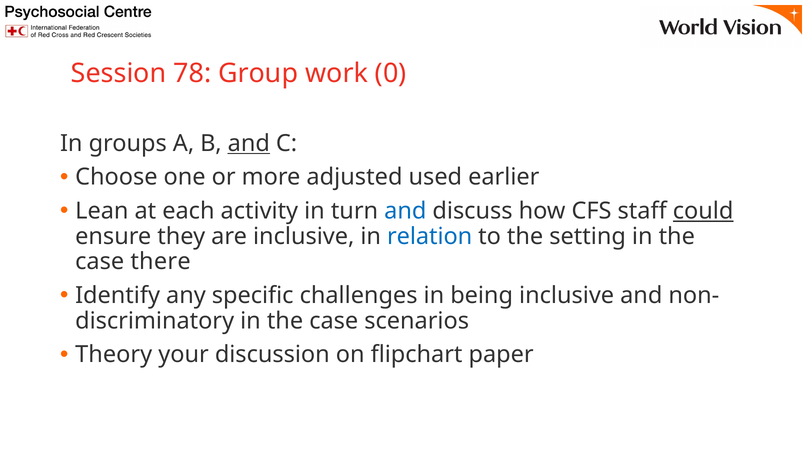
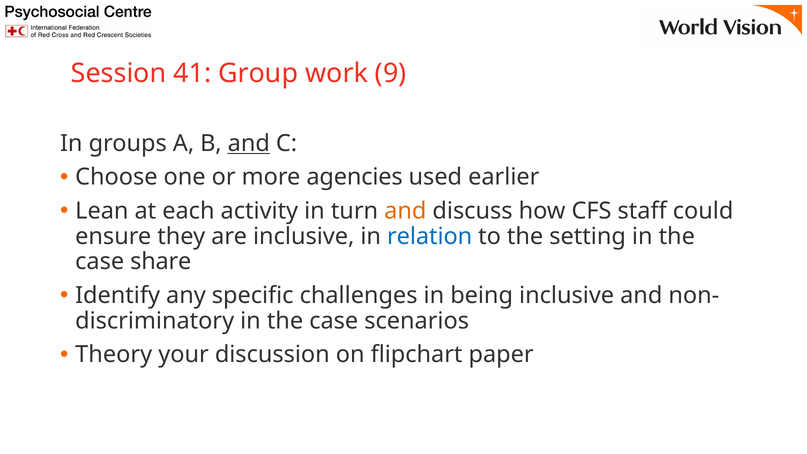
78: 78 -> 41 (192, 74)
0: 0 -> 9 (391, 74)
adjusted: adjusted -> agencies (355, 177)
and colour: blue -> orange (405, 211)
could underline: present -> none (703, 211)
there: there -> share (161, 262)
